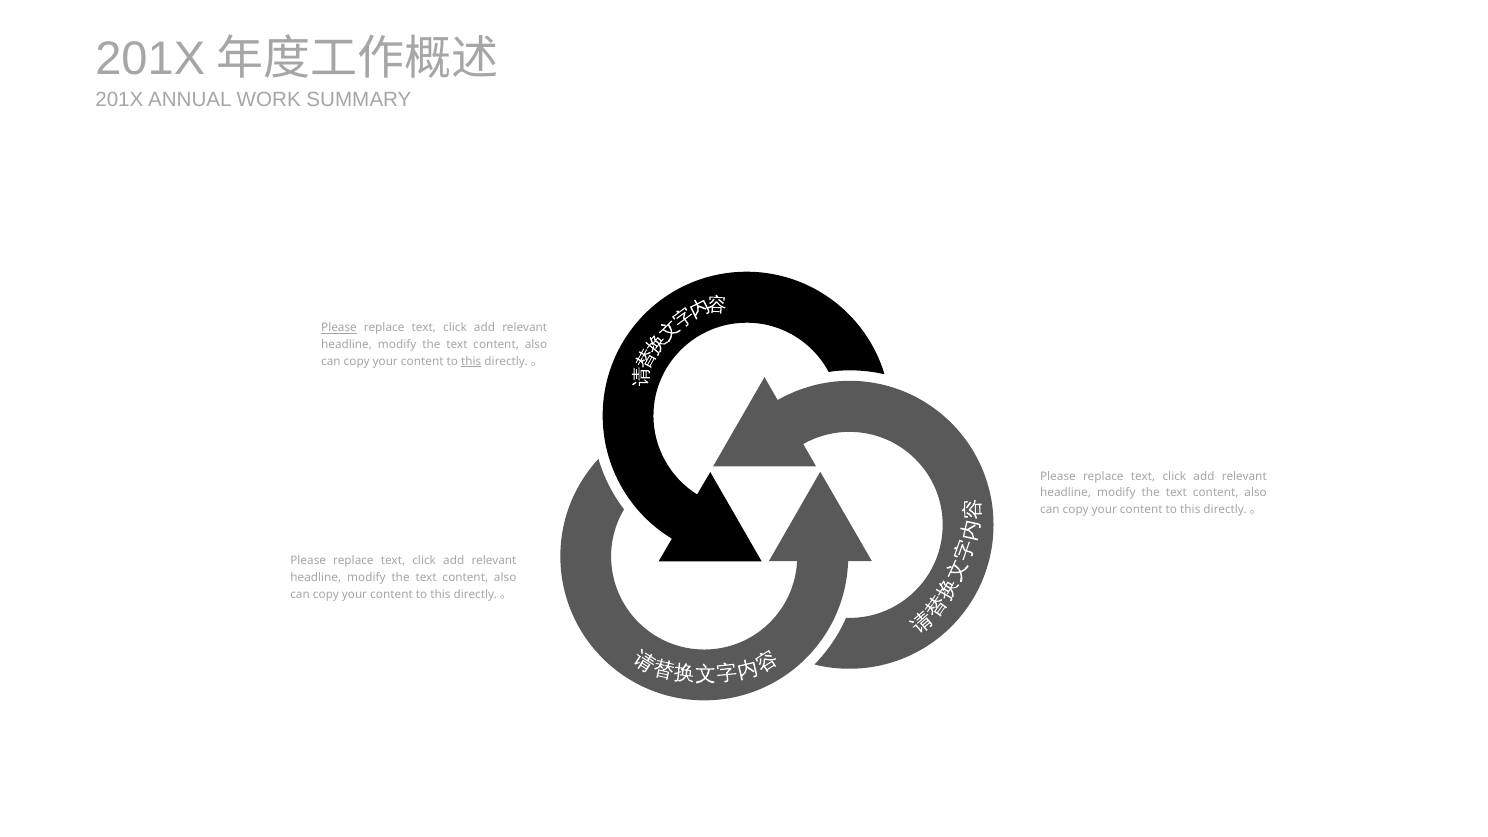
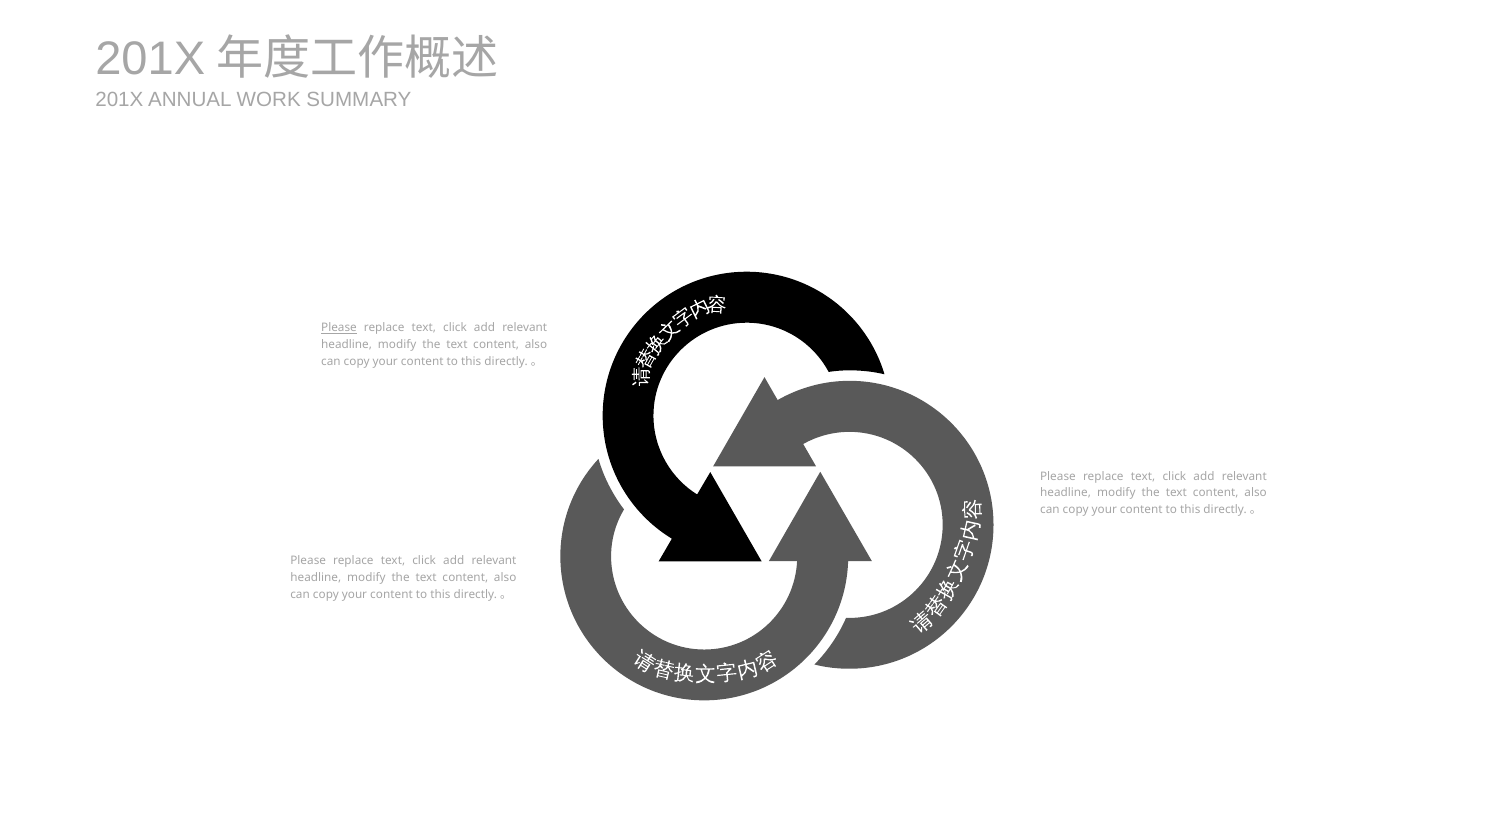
this underline: present -> none (471, 362)
